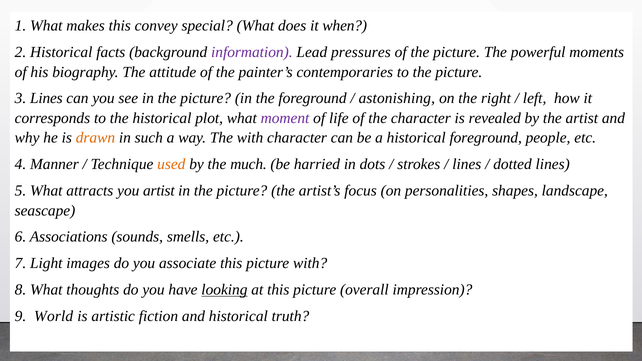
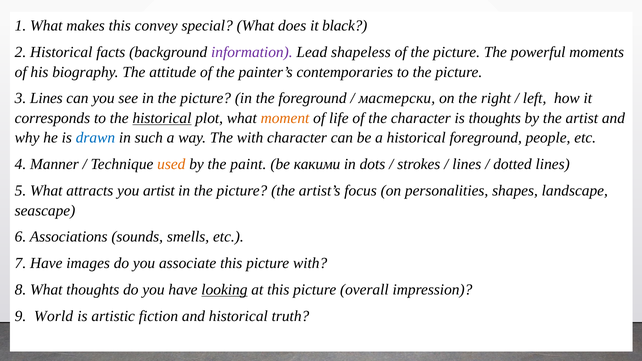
when: when -> black (345, 26)
pressures: pressures -> shapeless (361, 52)
astonishing: astonishing -> мастерски (397, 98)
historical underline: none -> present (162, 118)
moment colour: purple -> orange (285, 118)
is revealed: revealed -> thoughts (495, 118)
drawn colour: orange -> blue (95, 138)
much: much -> paint (248, 164)
harried: harried -> какими (317, 164)
7 Light: Light -> Have (46, 263)
